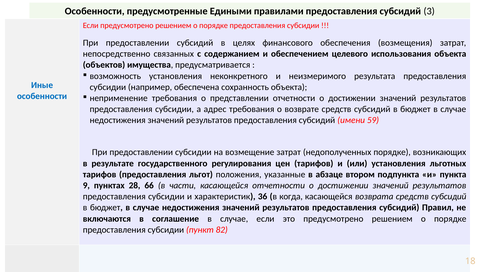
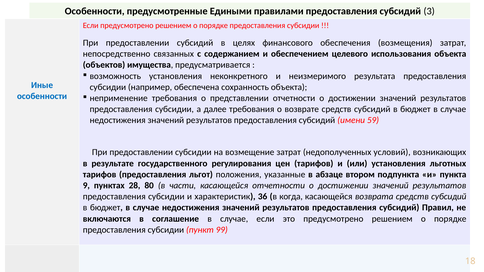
адрес: адрес -> далее (215, 109)
недополученных порядке: порядке -> условий (392, 152)
66: 66 -> 80 (149, 186)
82: 82 -> 99 (222, 230)
